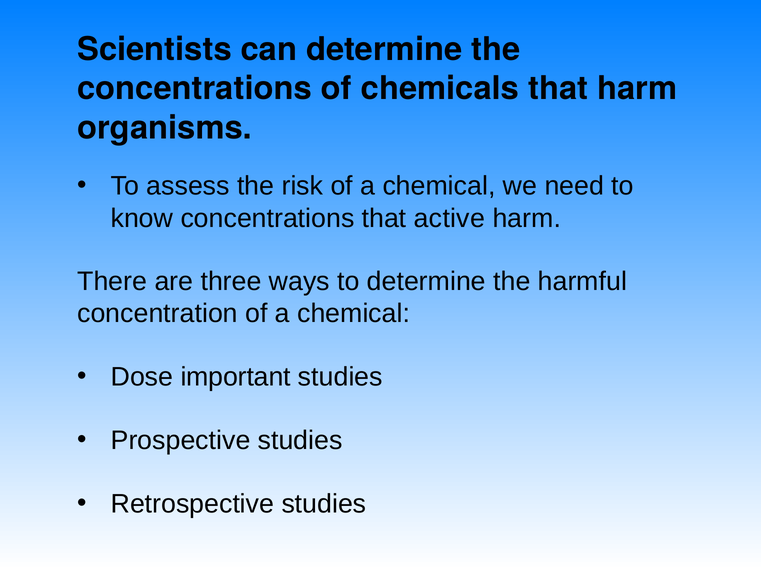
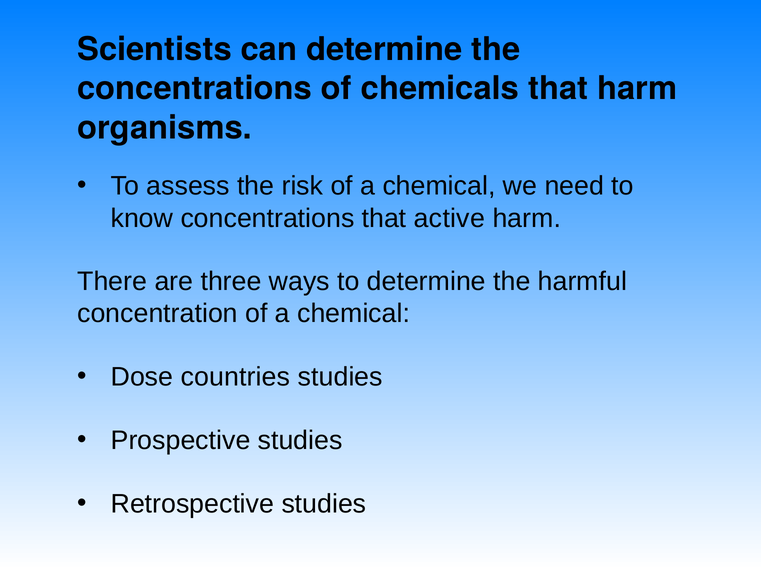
important: important -> countries (235, 377)
